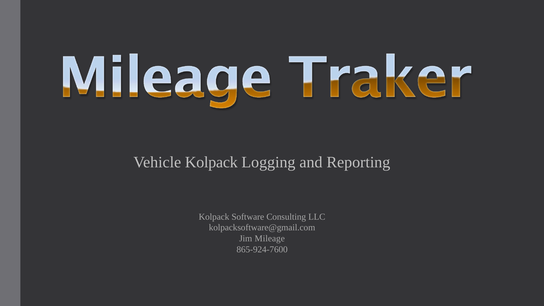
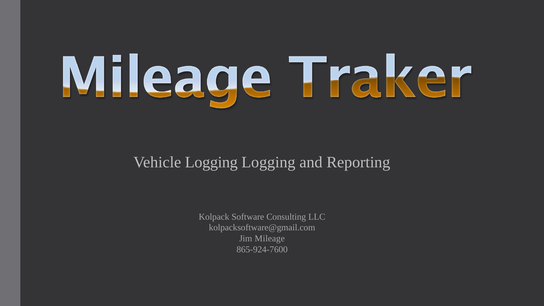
Vehicle Kolpack: Kolpack -> Logging (211, 162)
